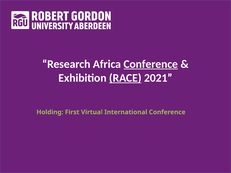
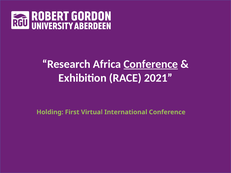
RACE underline: present -> none (125, 78)
